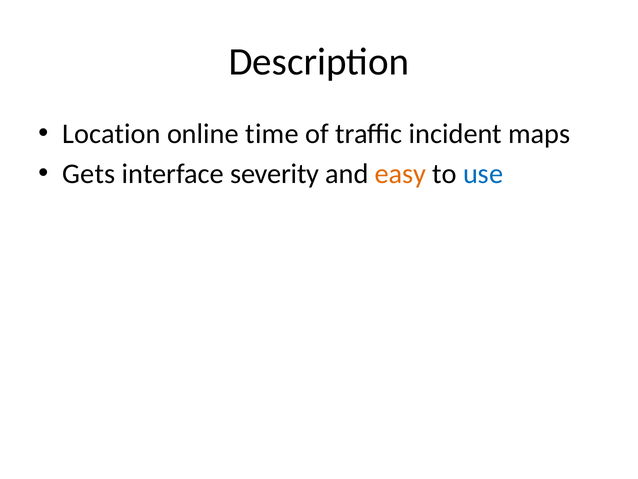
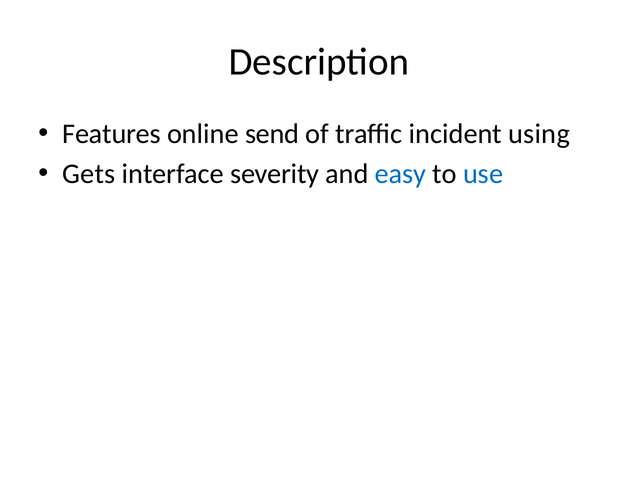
Location: Location -> Features (112, 134)
time: time -> send (272, 134)
maps: maps -> using (539, 134)
easy colour: orange -> blue (401, 174)
